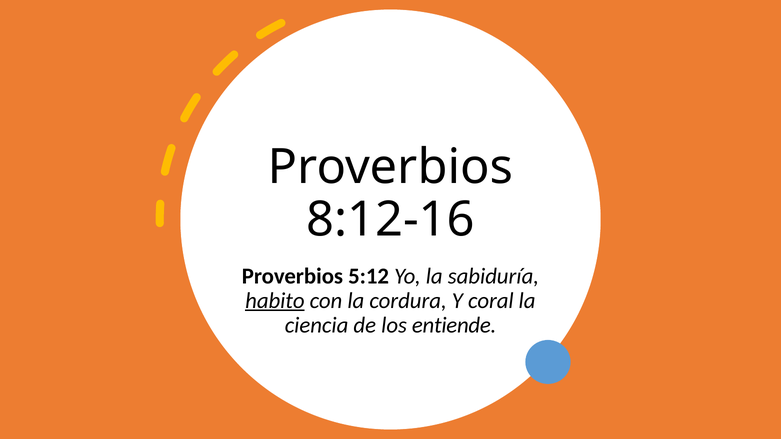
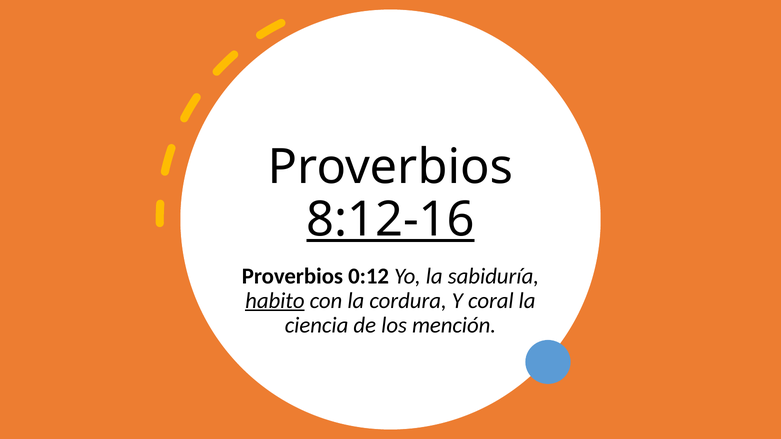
8:12-16 underline: none -> present (390, 220)
5:12: 5:12 -> 0:12 (369, 276)
entiende: entiende -> mención (454, 325)
